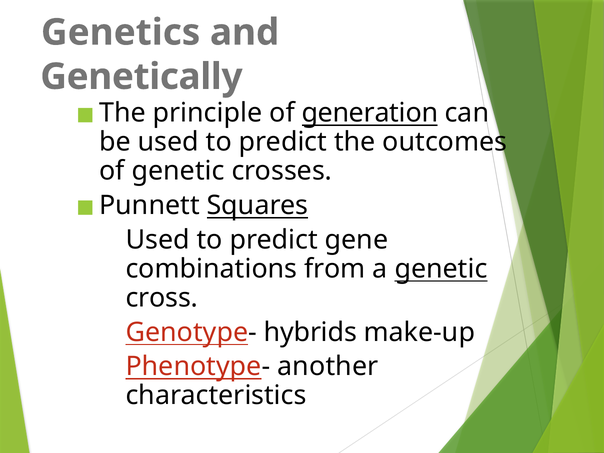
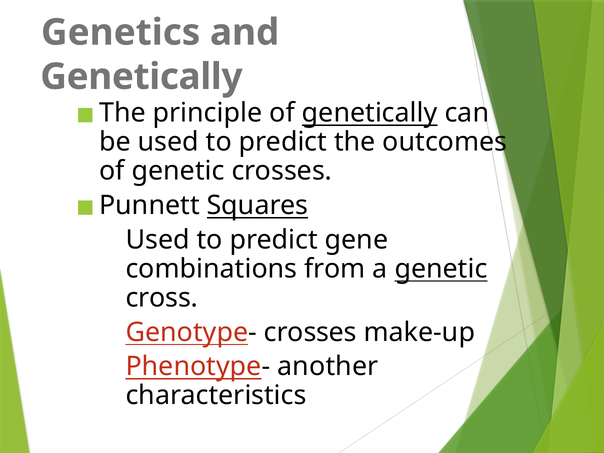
of generation: generation -> genetically (370, 113)
Genotype- hybrids: hybrids -> crosses (310, 332)
